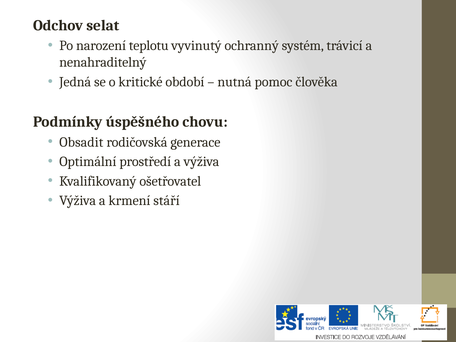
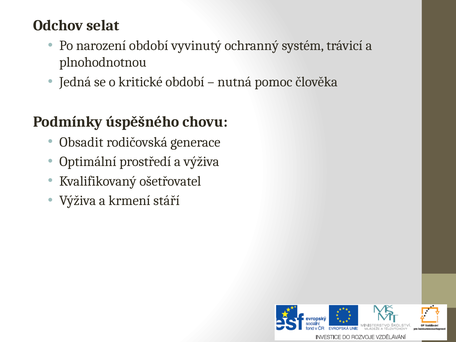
narození teplotu: teplotu -> období (149, 46)
nenahraditelný: nenahraditelný -> plnohodnotnou (103, 62)
